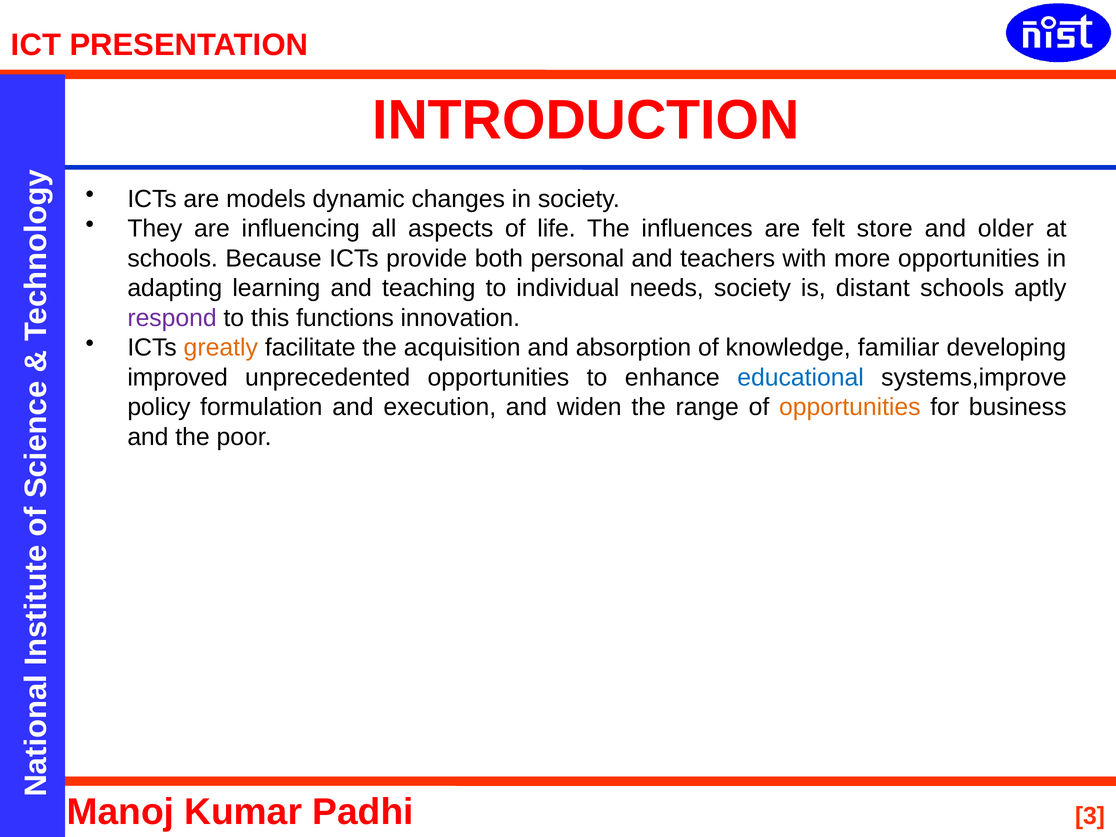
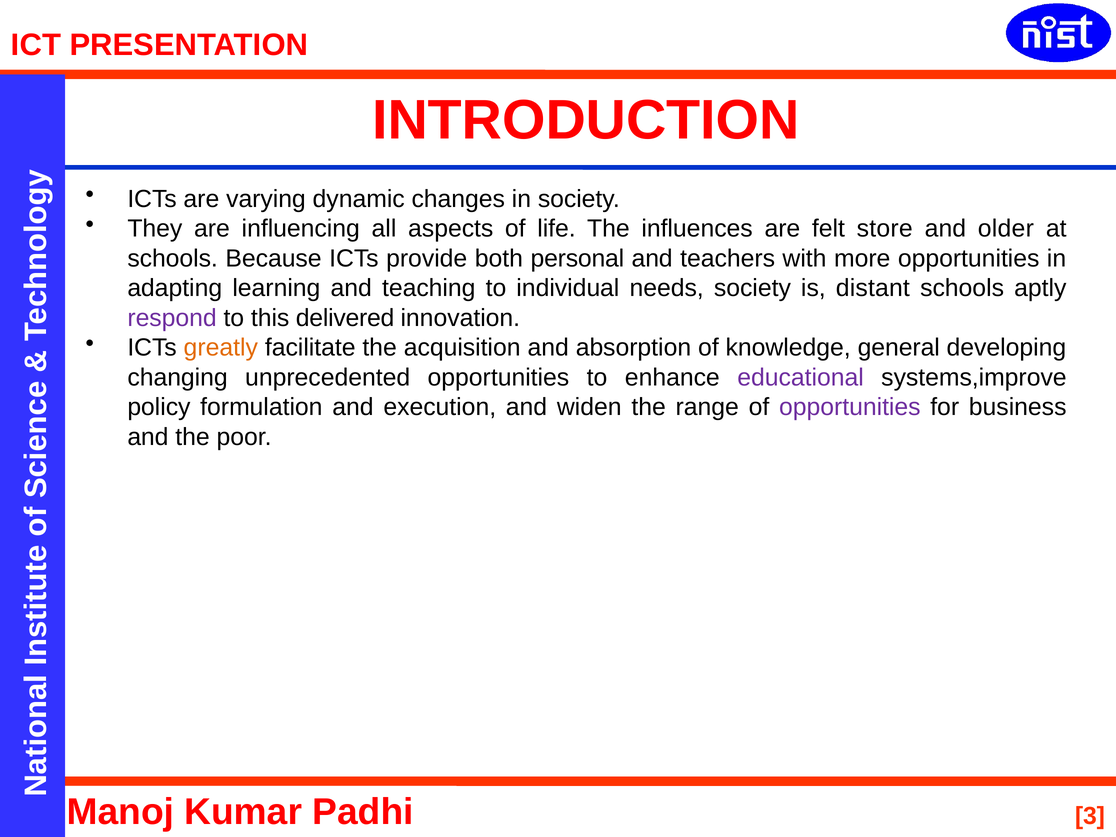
models: models -> varying (266, 199)
functions: functions -> delivered (345, 318)
familiar: familiar -> general (899, 348)
improved: improved -> changing (178, 377)
educational colour: blue -> purple (801, 377)
opportunities colour: orange -> purple (850, 407)
